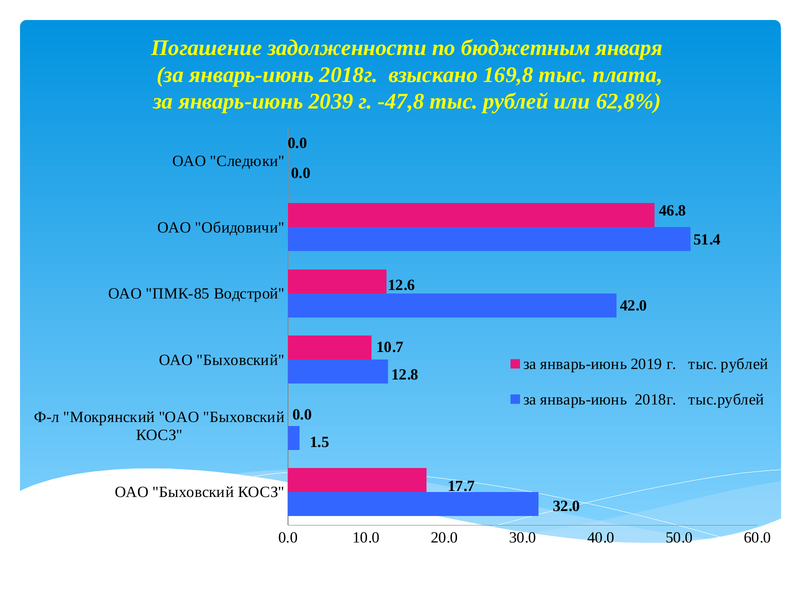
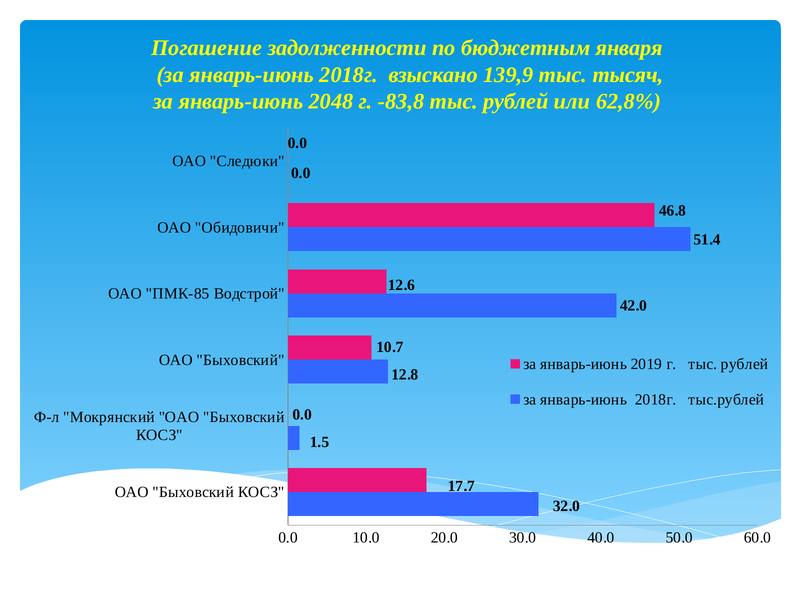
169,8: 169,8 -> 139,9 (508, 75)
плата: плата -> тысяч (628, 75)
2039: 2039 -> 2048 (331, 101)
-47,8: -47,8 -> -83,8 (401, 101)
